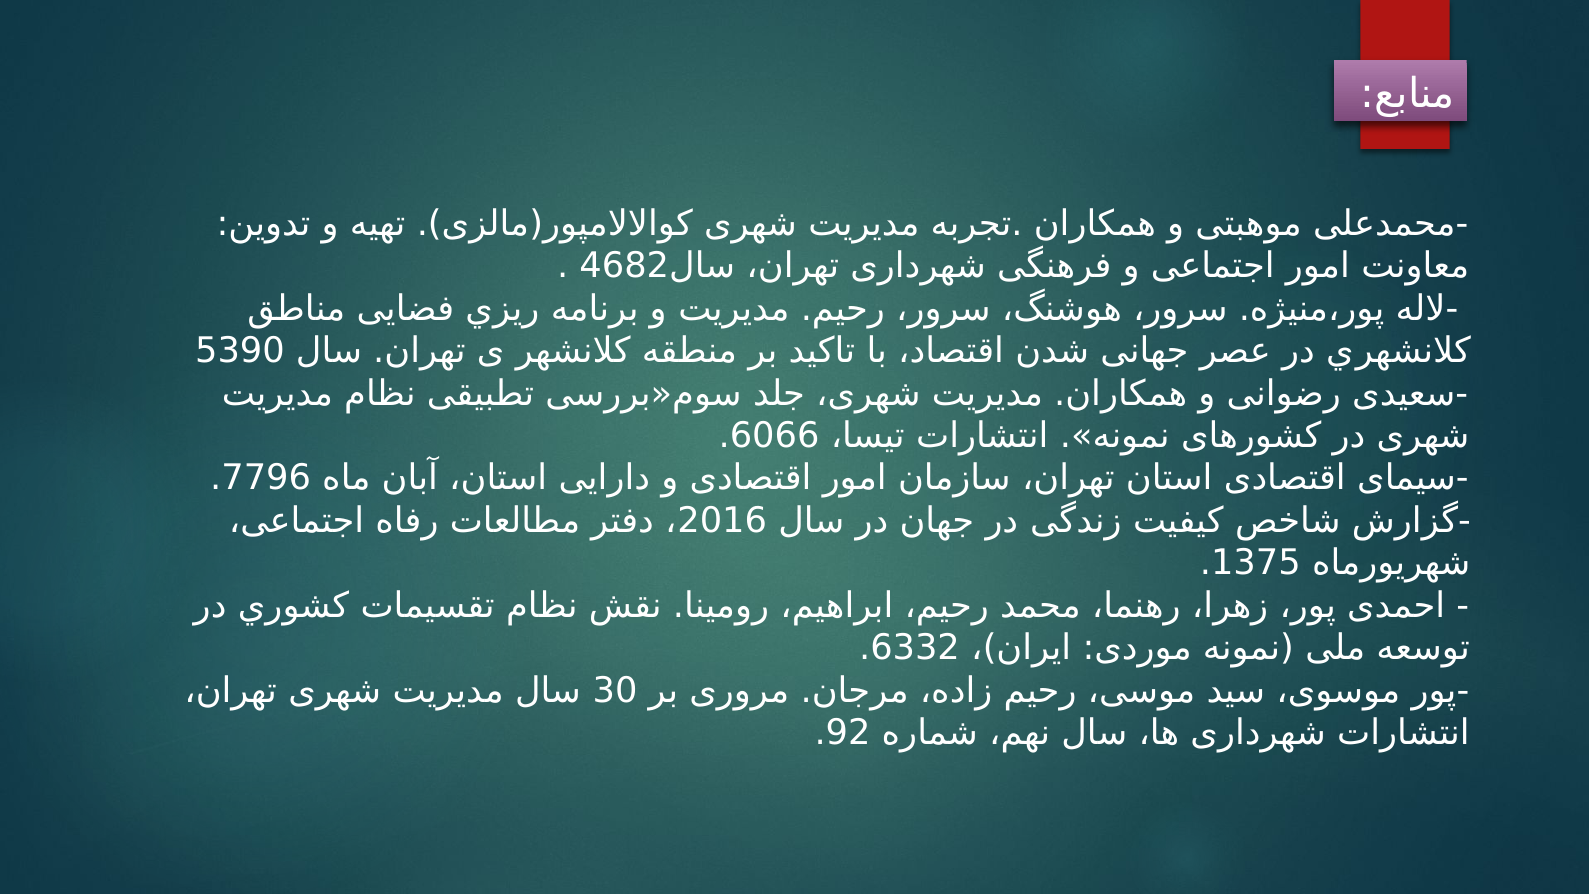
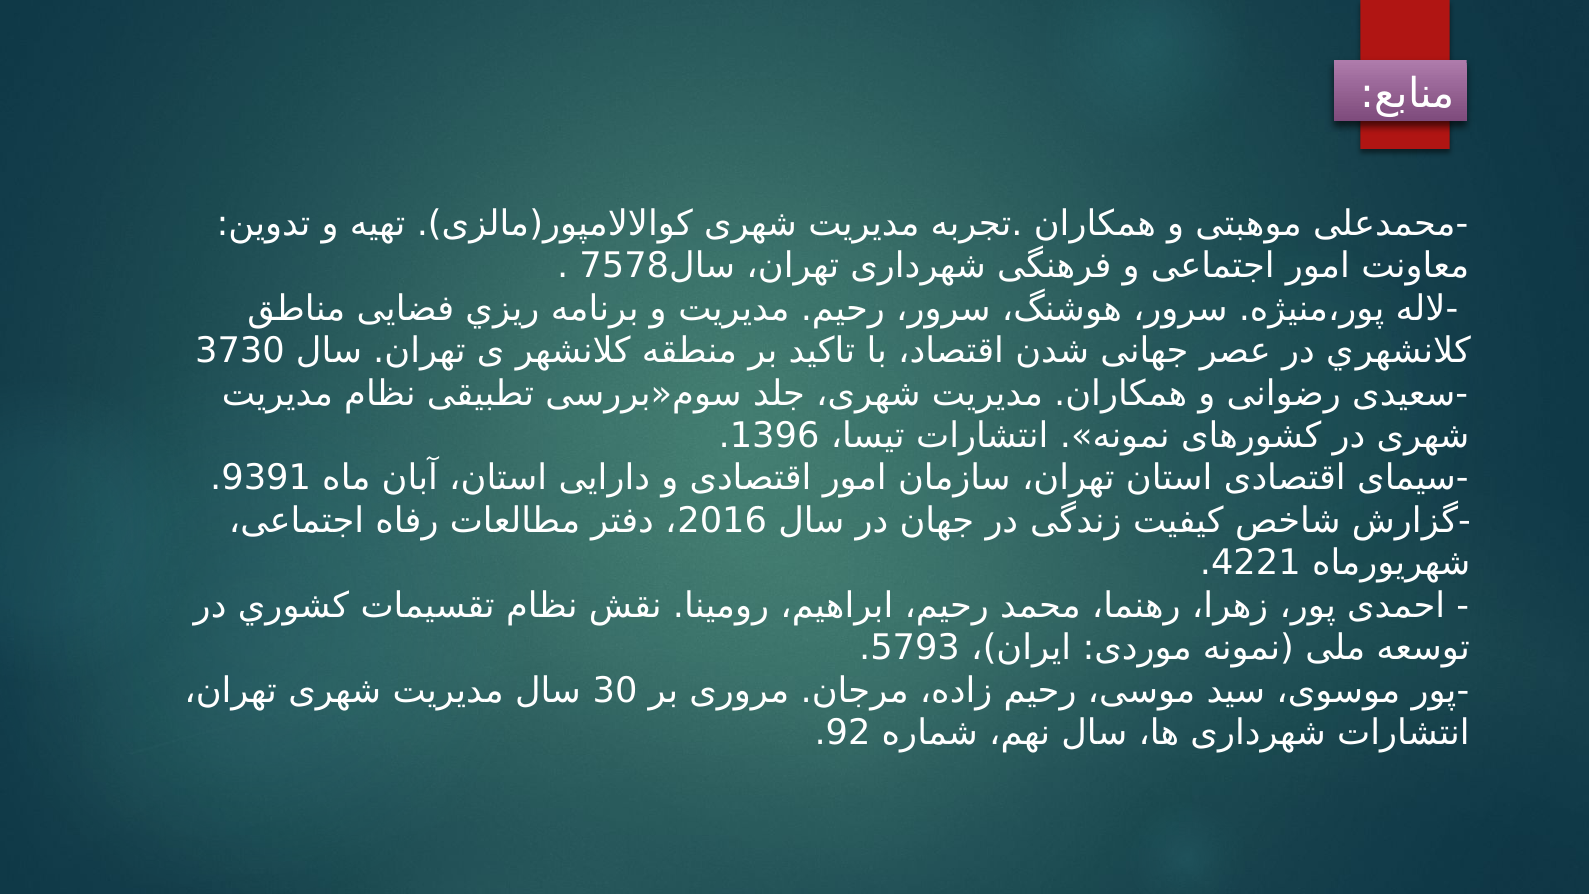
4682: 4682 -> 7578 (624, 266)
5390: 5390 -> 3730 (240, 351)
6066: 6066 -> 1396 (775, 436)
7796: 7796 -> 9391 (266, 478)
1375: 1375 -> 4221 (1256, 563)
6332: 6332 -> 5793 (915, 648)
